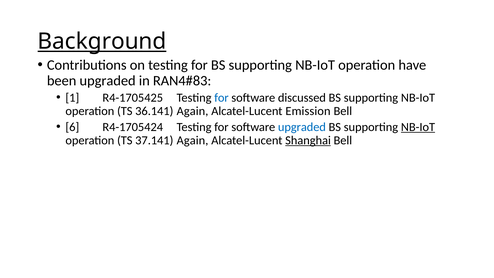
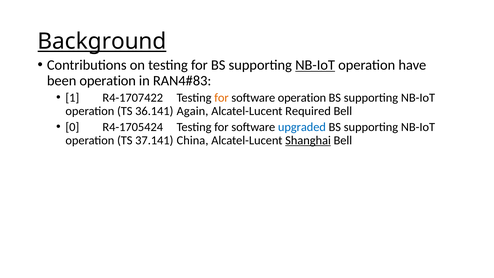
NB-IoT underline: none -> present (315, 65)
been upgraded: upgraded -> operation (108, 81)
R4-1705425: R4-1705425 -> R4-1707422 (133, 98)
for colour: blue -> orange (221, 98)
software discussed: discussed -> operation (302, 98)
Emission: Emission -> Required (308, 111)
6: 6 -> 0 (72, 127)
NB-IoT underline: present -> none (418, 127)
37.141 Again: Again -> China (193, 140)
